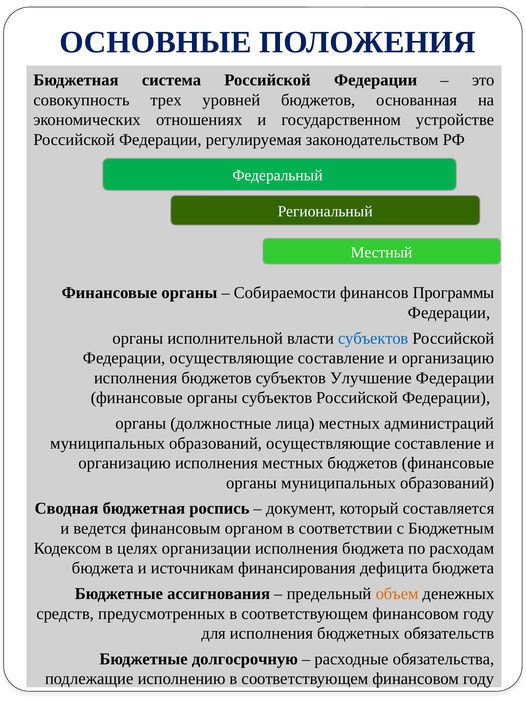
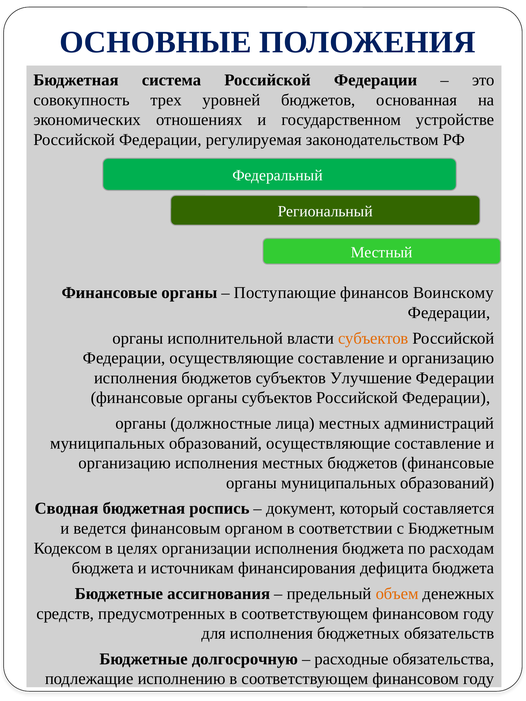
Собираемости: Собираемости -> Поступающие (285, 293)
Программы: Программы -> Воинскому (453, 293)
субъектов colour: blue -> orange (373, 338)
